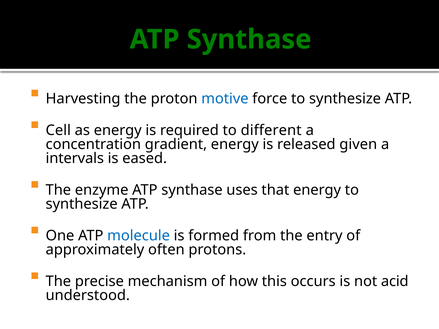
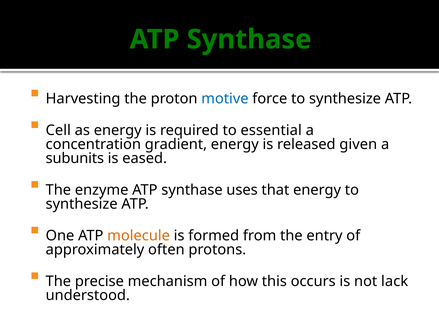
different: different -> essential (271, 130)
intervals: intervals -> subunits (75, 159)
molecule colour: blue -> orange (139, 236)
acid: acid -> lack (395, 281)
